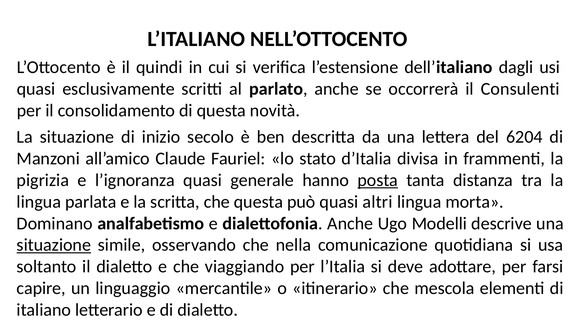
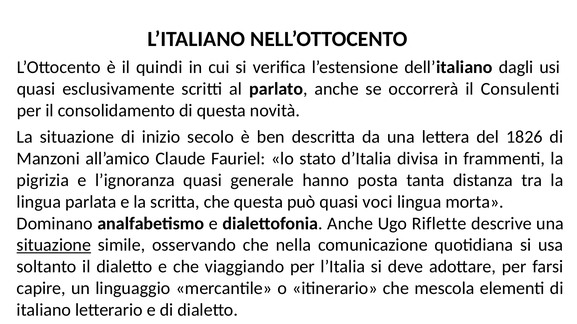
6204: 6204 -> 1826 (524, 137)
posta underline: present -> none (378, 181)
altri: altri -> voci (378, 202)
Modelli: Modelli -> Riflette (439, 224)
